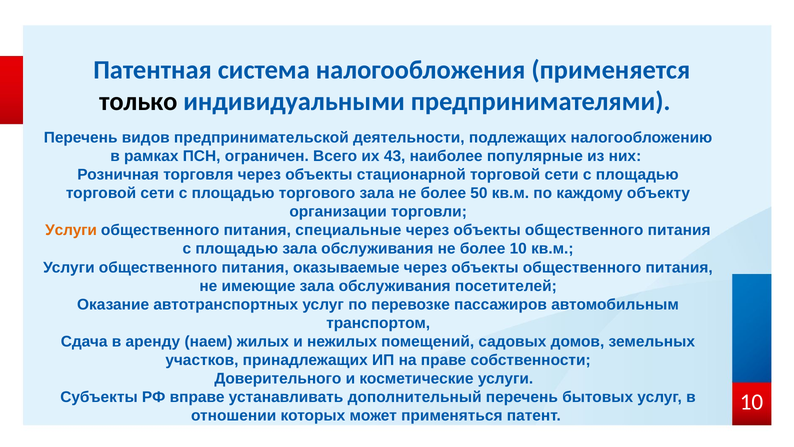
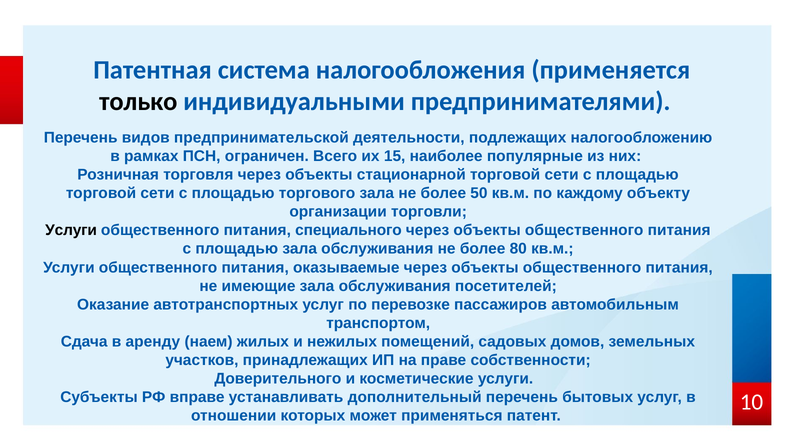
43: 43 -> 15 (395, 156)
Услуги colour: orange -> black (71, 230)
специальные: специальные -> специального (348, 230)
более 10: 10 -> 80 (518, 249)
